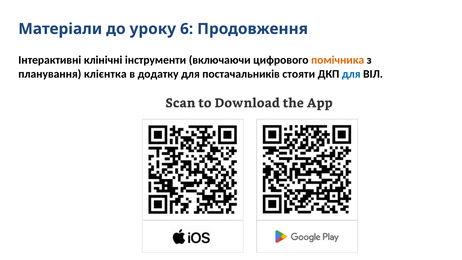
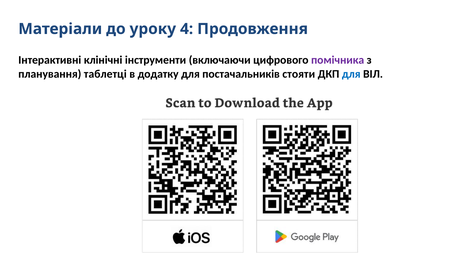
6: 6 -> 4 (187, 29)
помічника colour: orange -> purple (338, 60)
клієнтка: клієнтка -> таблетці (105, 74)
